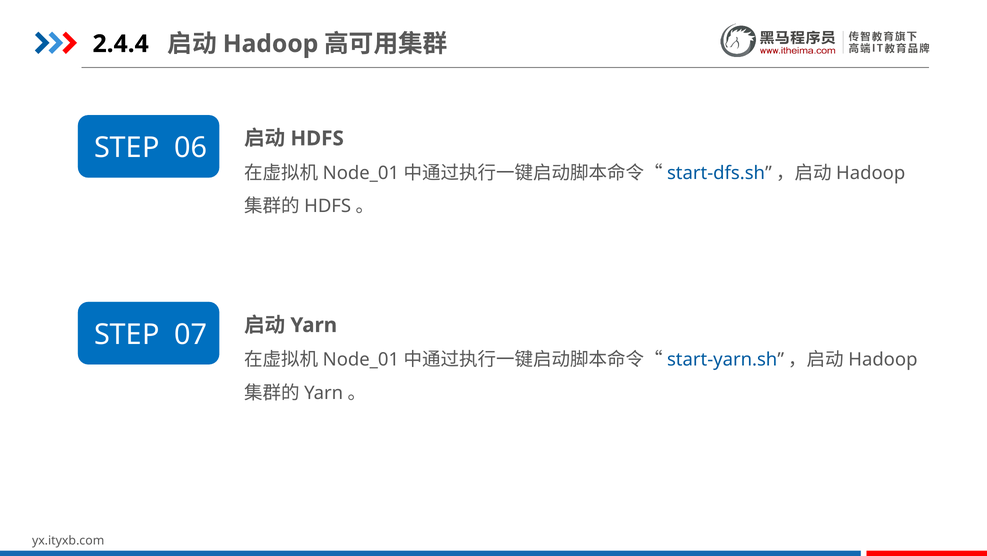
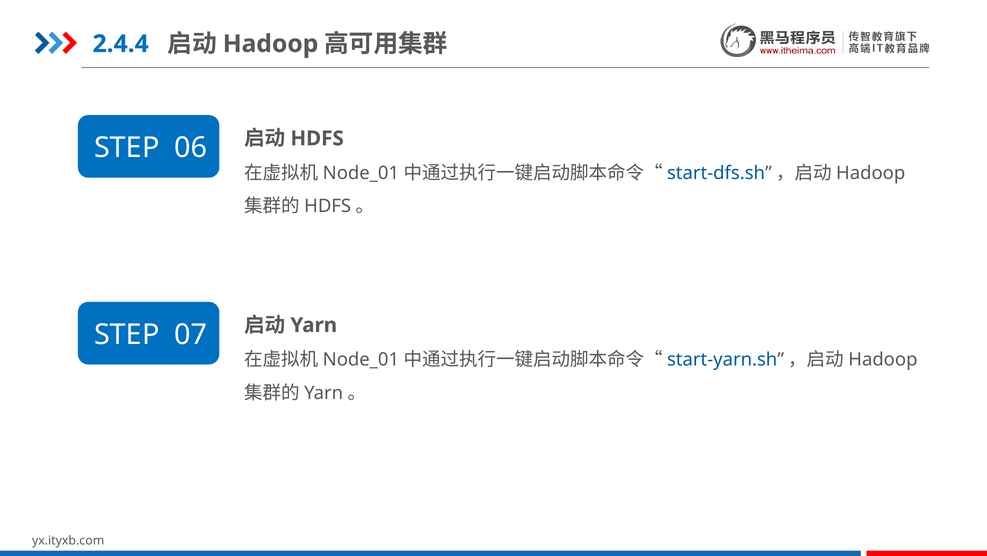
2.4.4 colour: black -> blue (121, 44)
